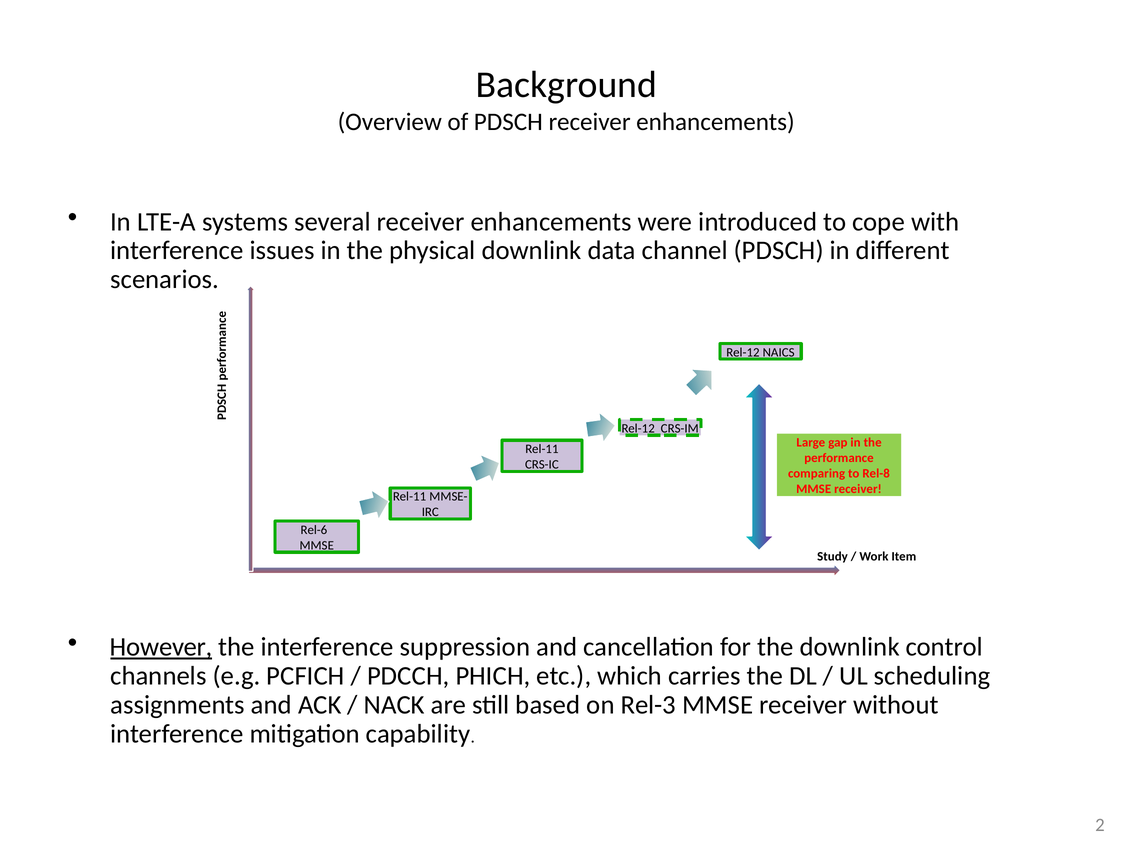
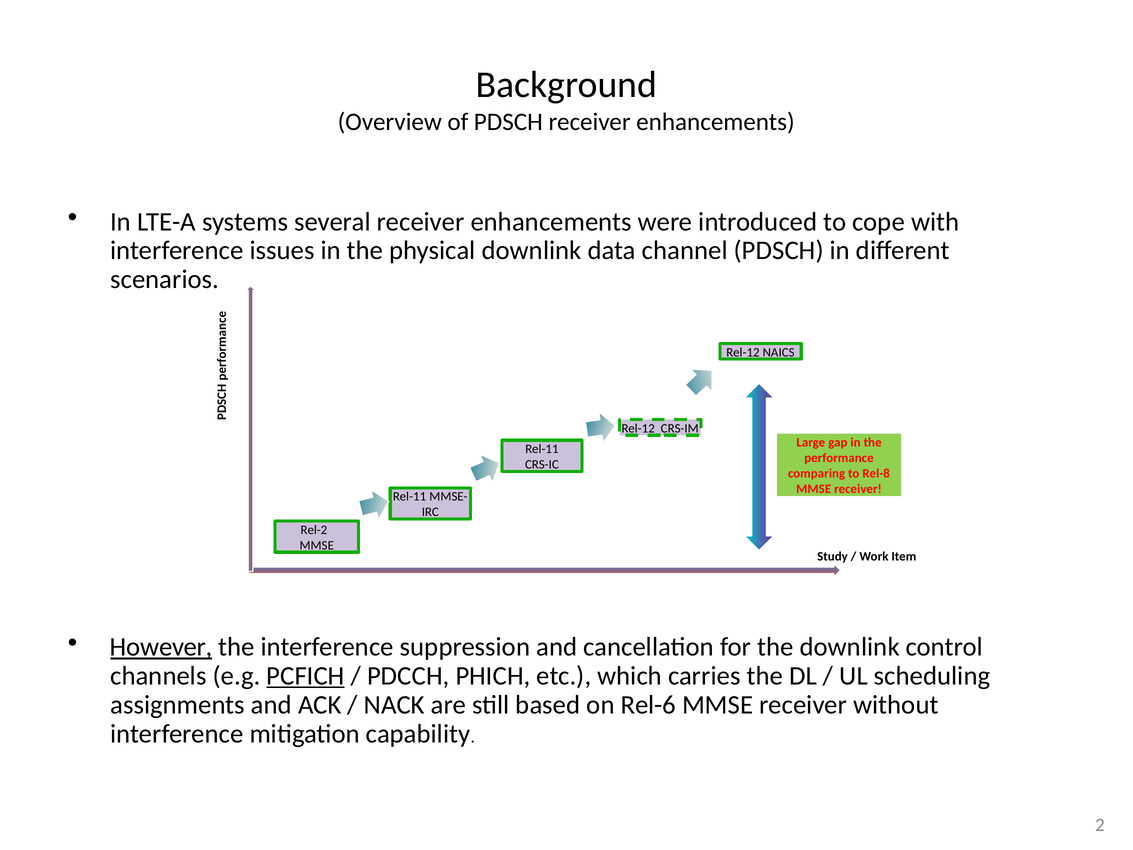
Rel-6: Rel-6 -> Rel-2 (314, 530)
PCFICH underline: none -> present (306, 676)
Rel-3: Rel-3 -> Rel-6 (648, 705)
